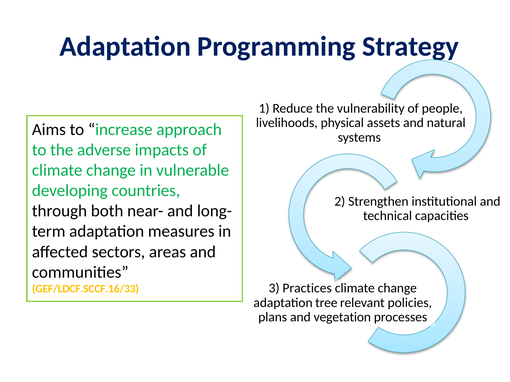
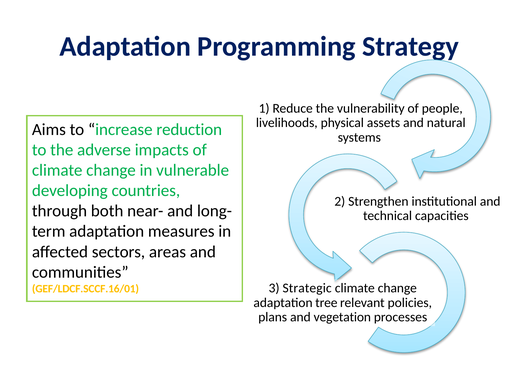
approach: approach -> reduction (189, 130)
Practices: Practices -> Strategic (307, 289)
GEF/LDCF.SCCF.16/33: GEF/LDCF.SCCF.16/33 -> GEF/LDCF.SCCF.16/01 (85, 289)
